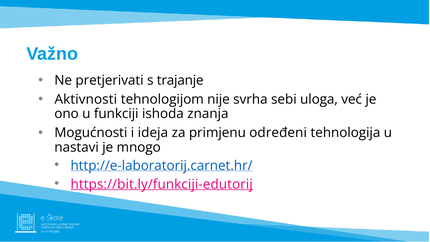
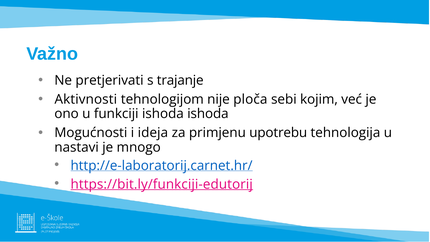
svrha: svrha -> ploča (250, 99)
uloga: uloga -> kojim (319, 99)
ishoda znanja: znanja -> ishoda (208, 114)
određeni: određeni -> upotrebu (278, 133)
